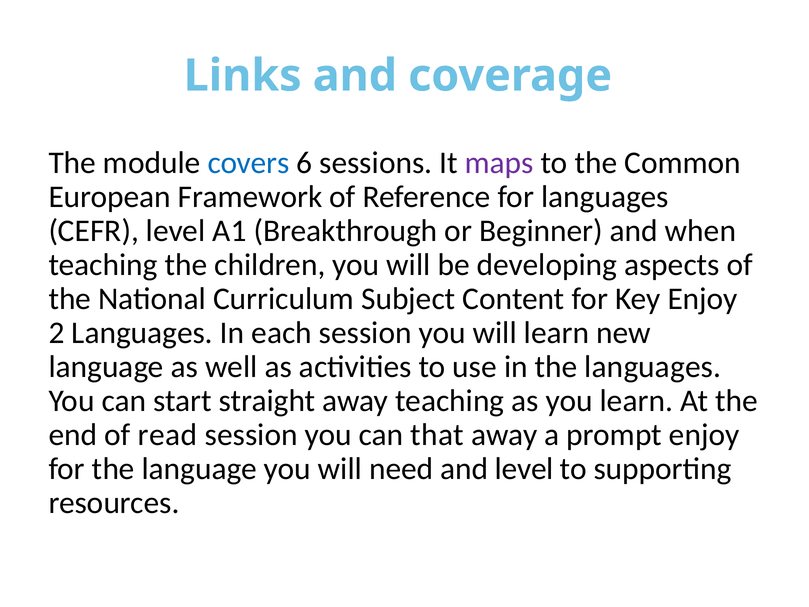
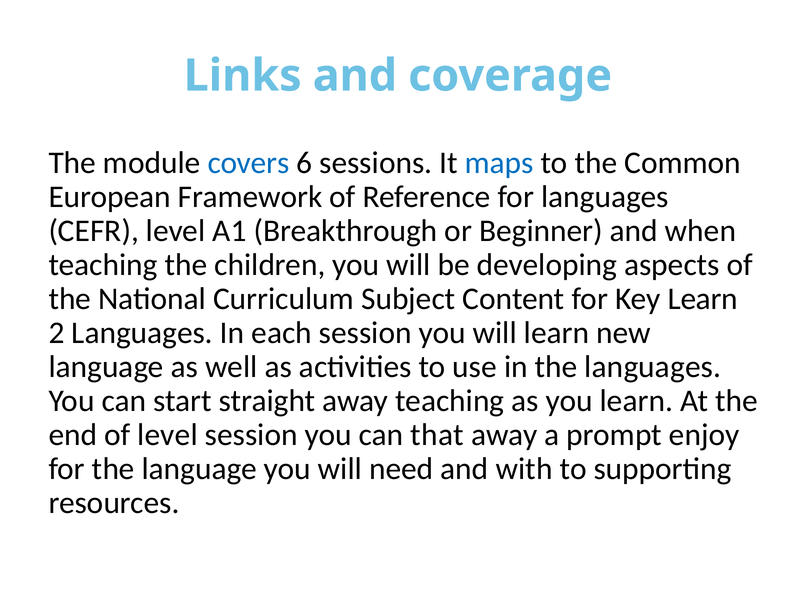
maps colour: purple -> blue (499, 163)
Key Enjoy: Enjoy -> Learn (703, 299)
of read: read -> level (168, 435)
and level: level -> with (524, 469)
